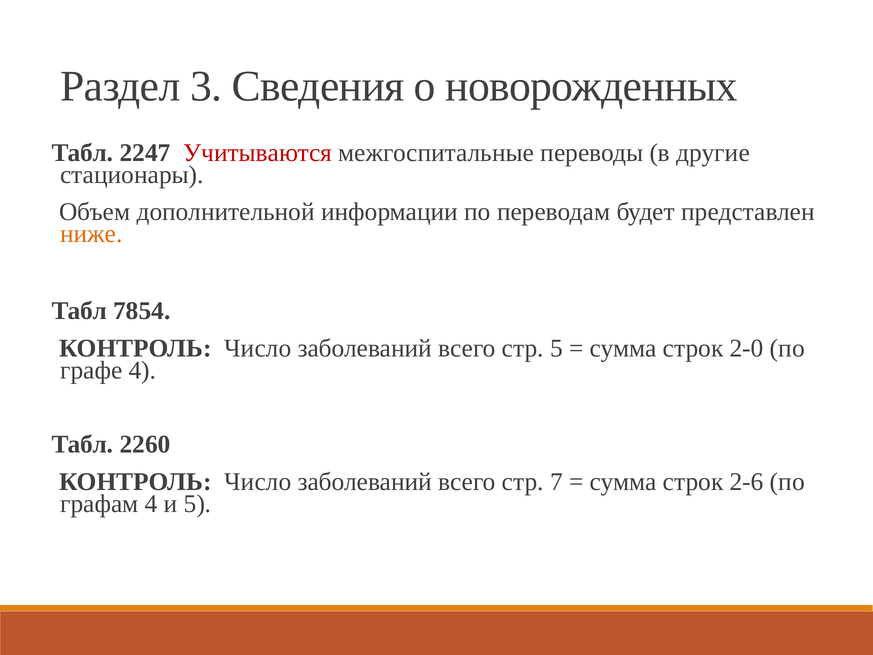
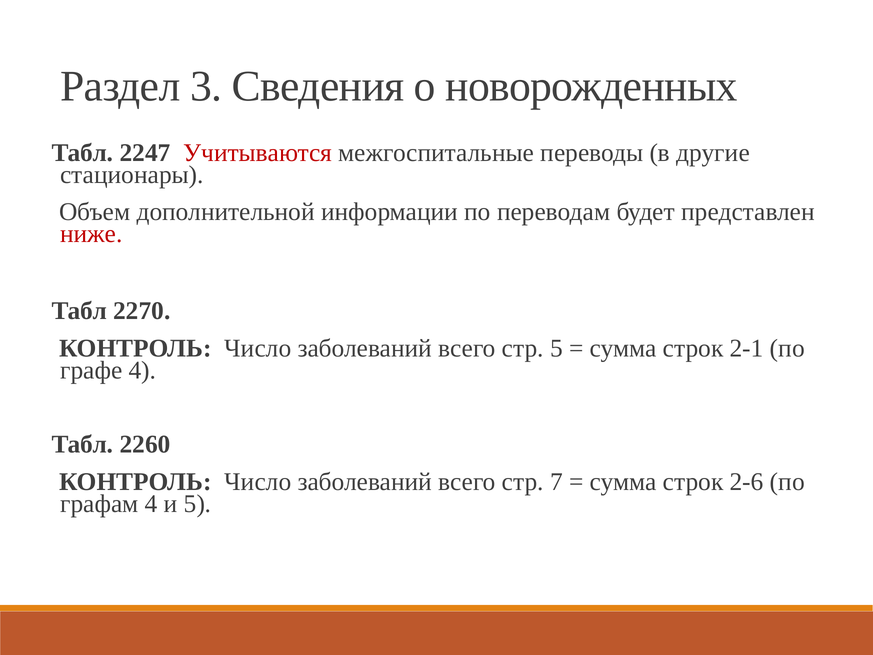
ниже colour: orange -> red (91, 234)
7854: 7854 -> 2270 (142, 311)
2-0: 2-0 -> 2-1 (747, 348)
